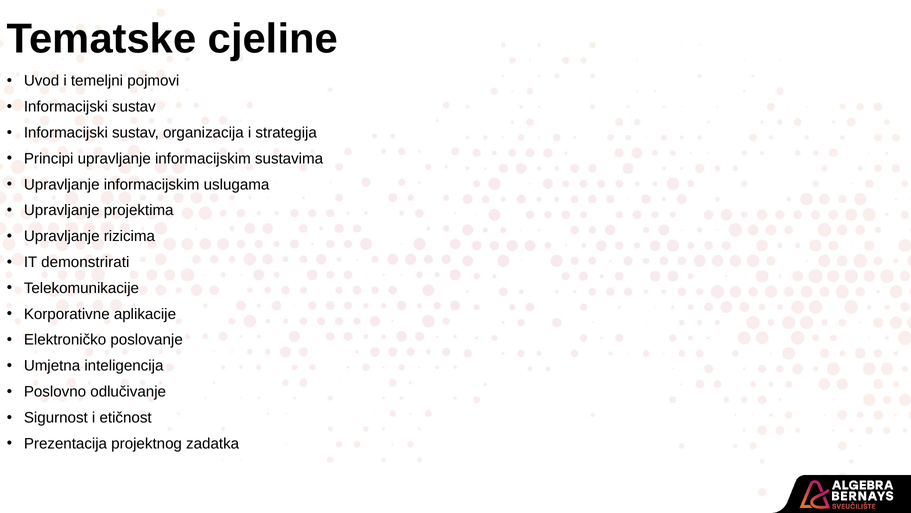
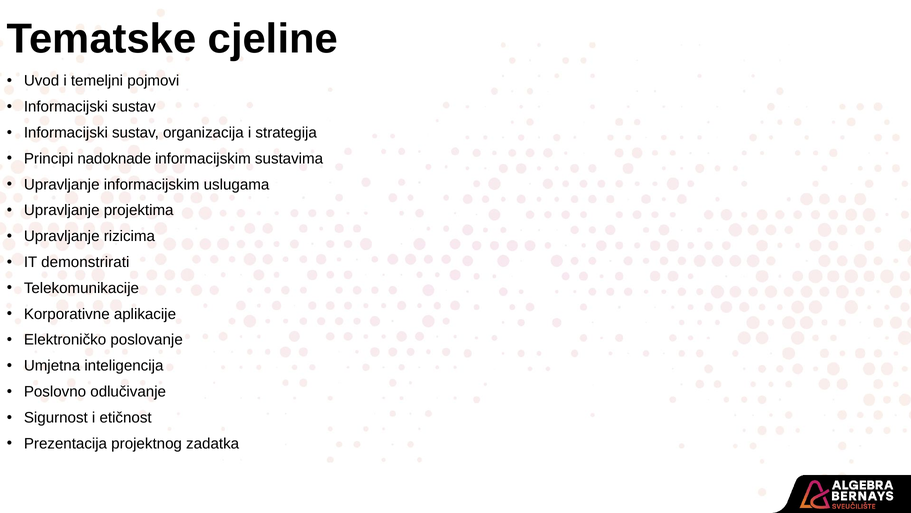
Principi upravljanje: upravljanje -> nadoknade (114, 158)
